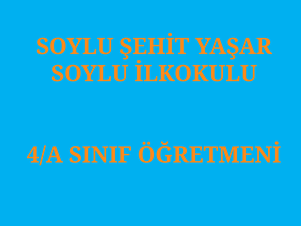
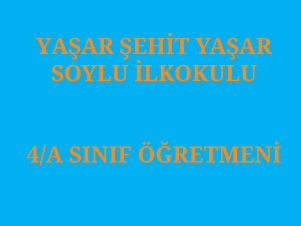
SOYLU: SOYLU -> YAŞAR (75, 47)
